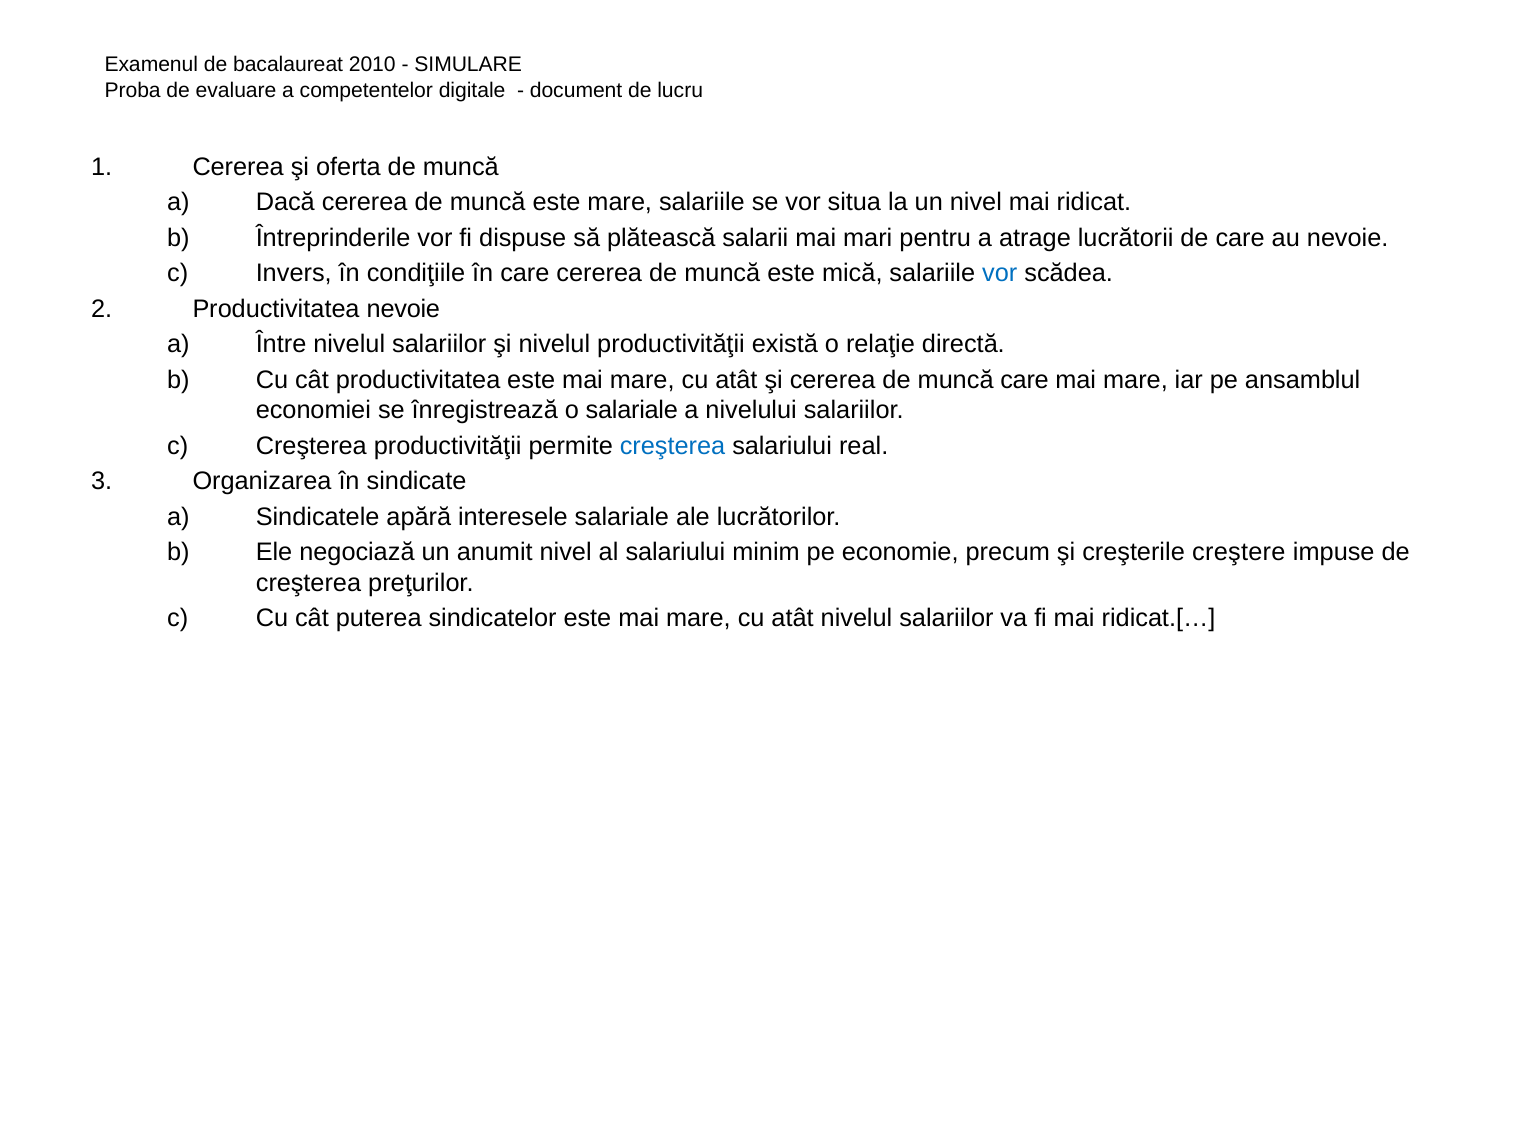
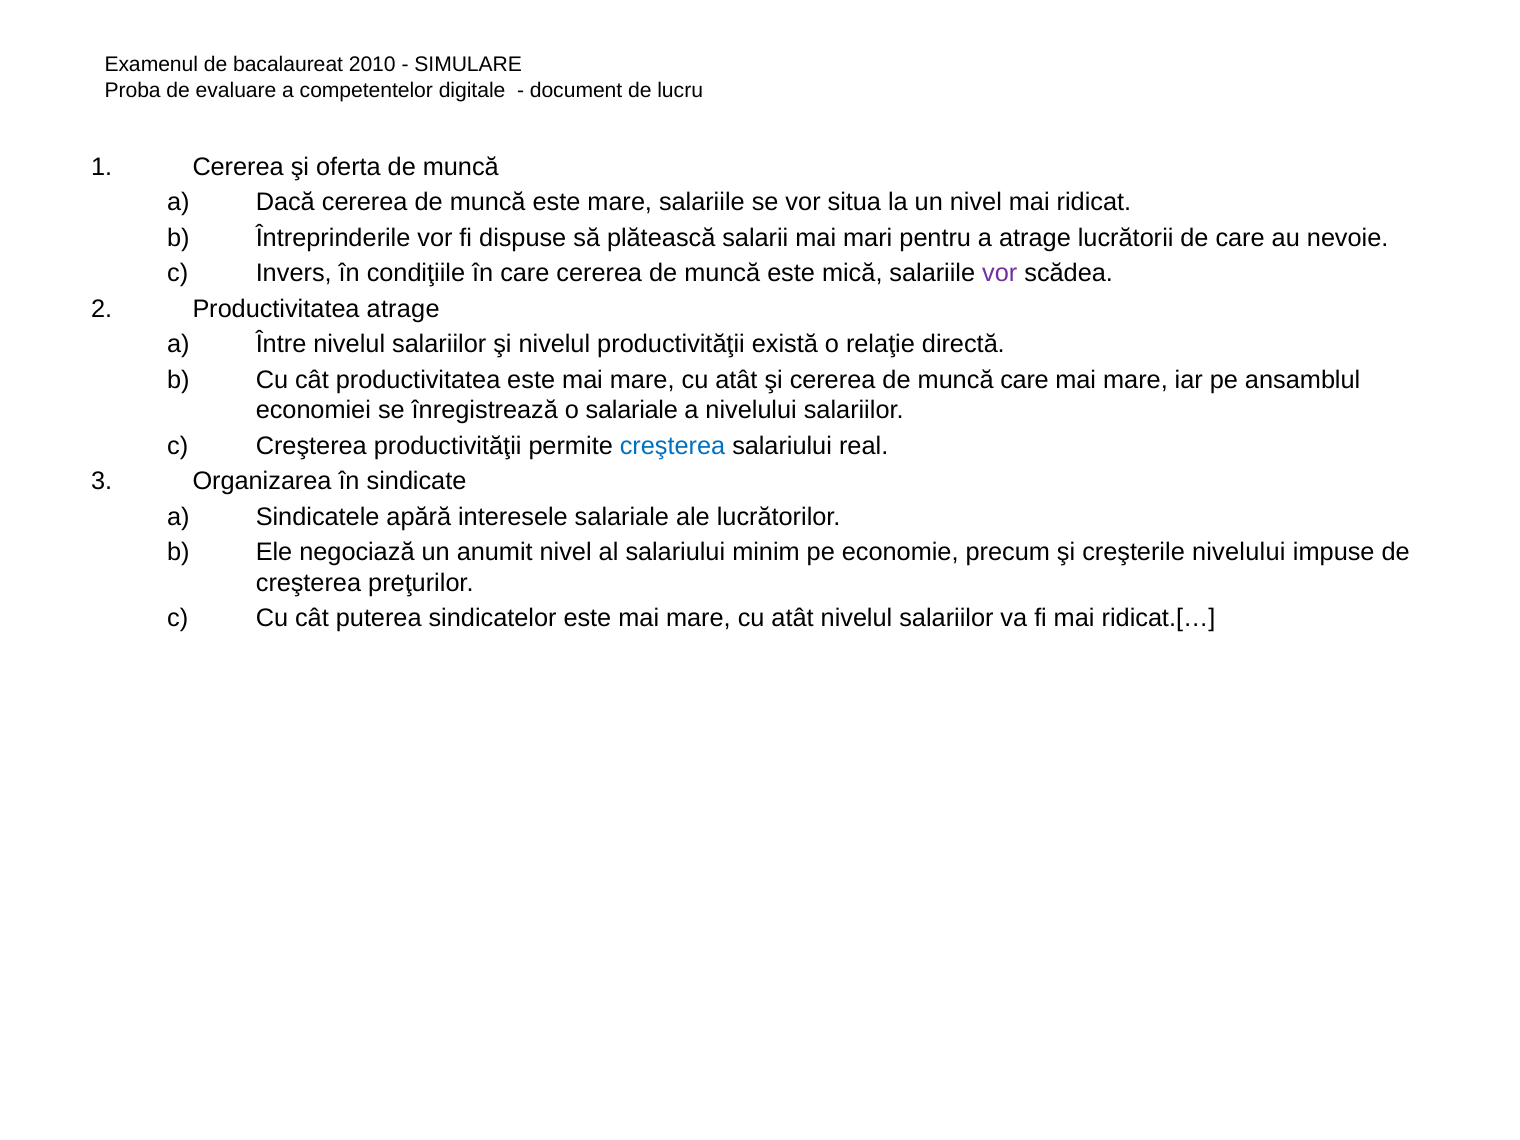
vor colour: blue -> purple (1000, 274)
Productivitatea nevoie: nevoie -> atrage (403, 309)
creşterile creştere: creştere -> nivelului (1239, 552)
